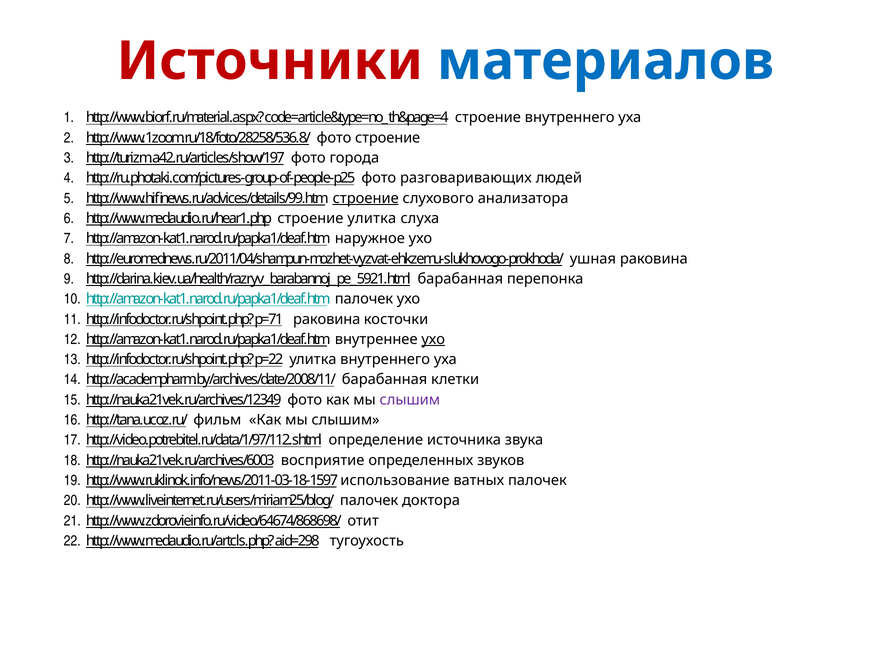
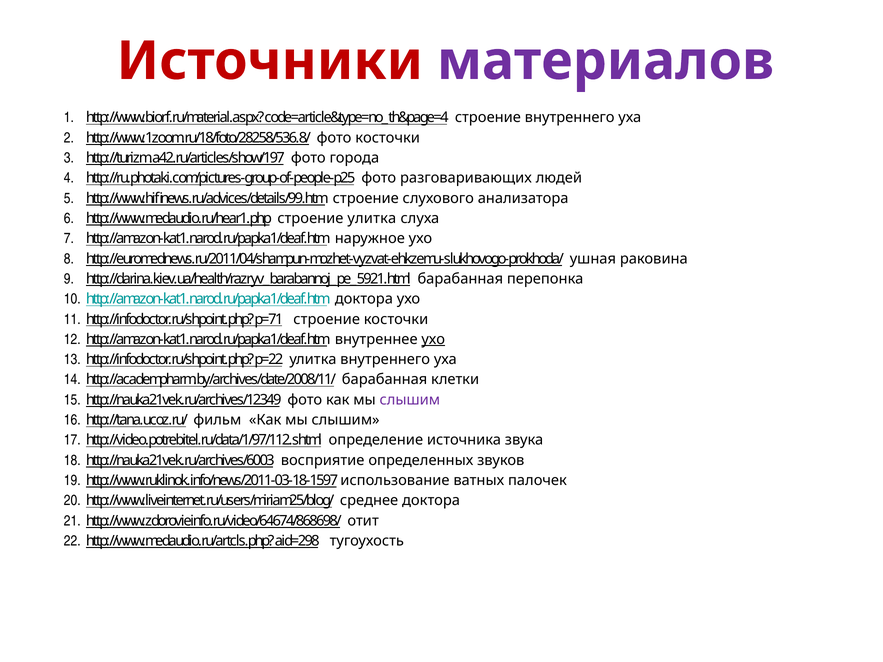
материалов colour: blue -> purple (606, 61)
фото строение: строение -> косточки (388, 138)
строение underline: present -> none (366, 198)
http://amazon-kat1.narod.ru/papka1/deaf.htm палочек: палочек -> доктора (364, 299)
http://infodoctor.ru/shpoint.php?p=71 раковина: раковина -> строение (327, 319)
http://www.liveinternet.ru/users/miriam25/blog/ палочек: палочек -> среднее (369, 501)
